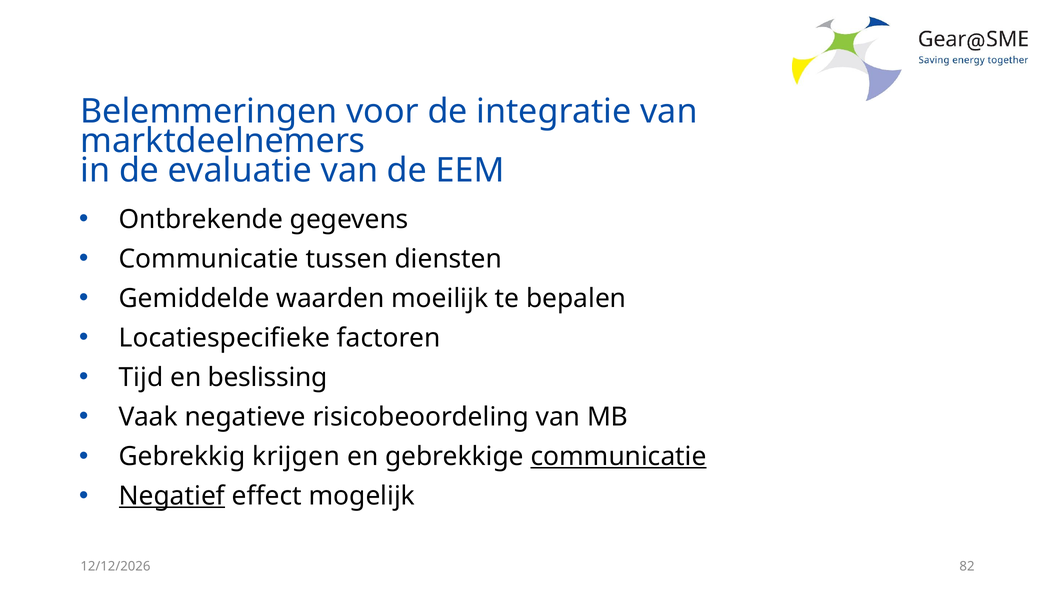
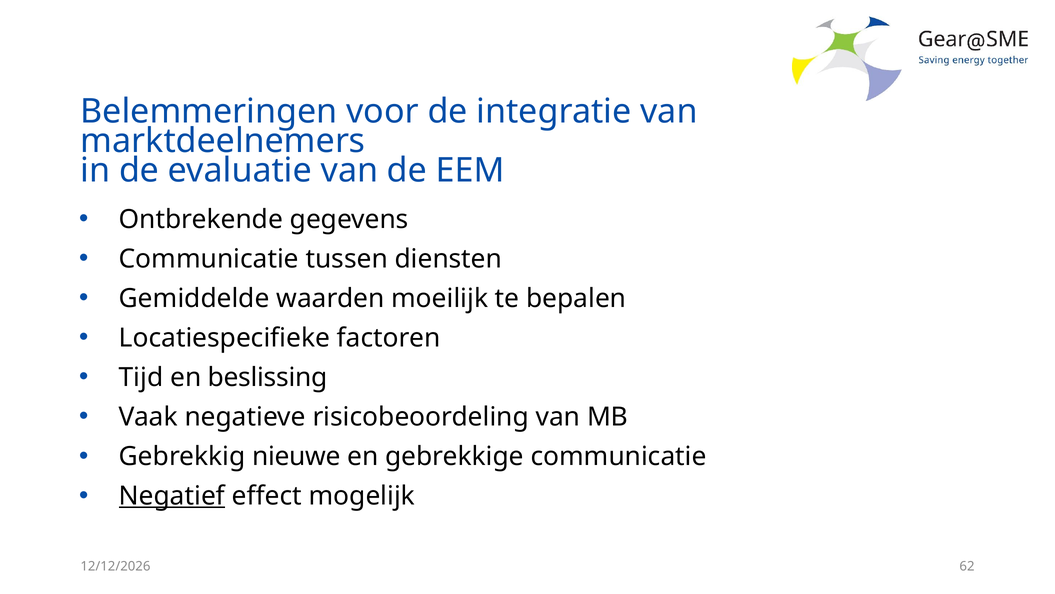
krijgen: krijgen -> nieuwe (296, 456)
communicatie underline: present -> none (619, 456)
82: 82 -> 62 (967, 566)
